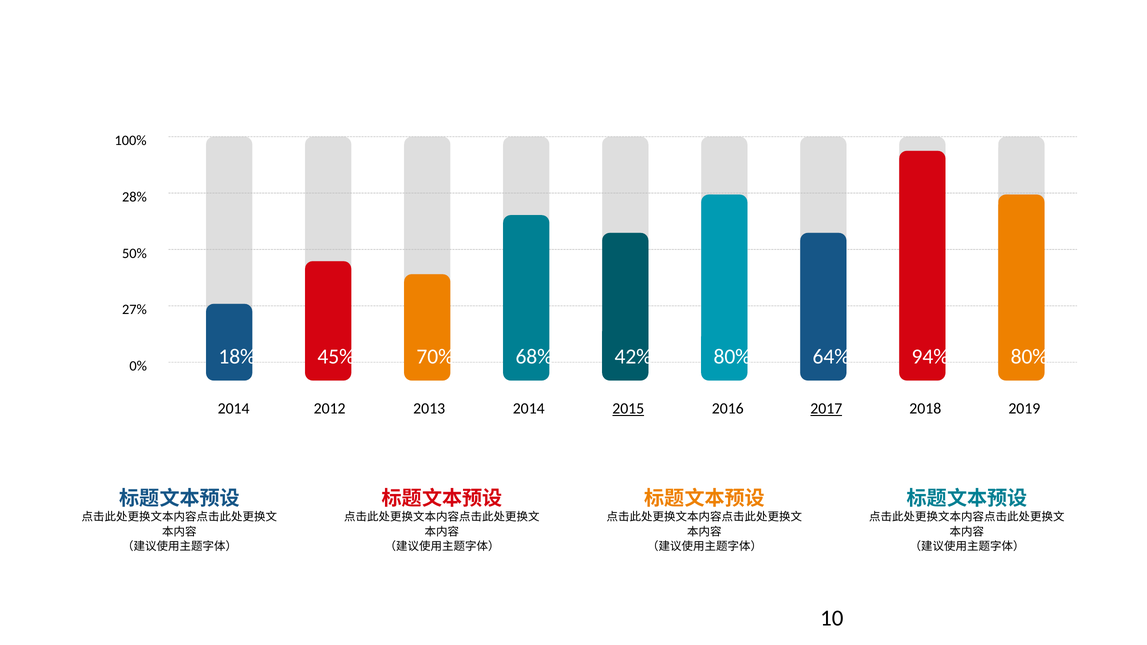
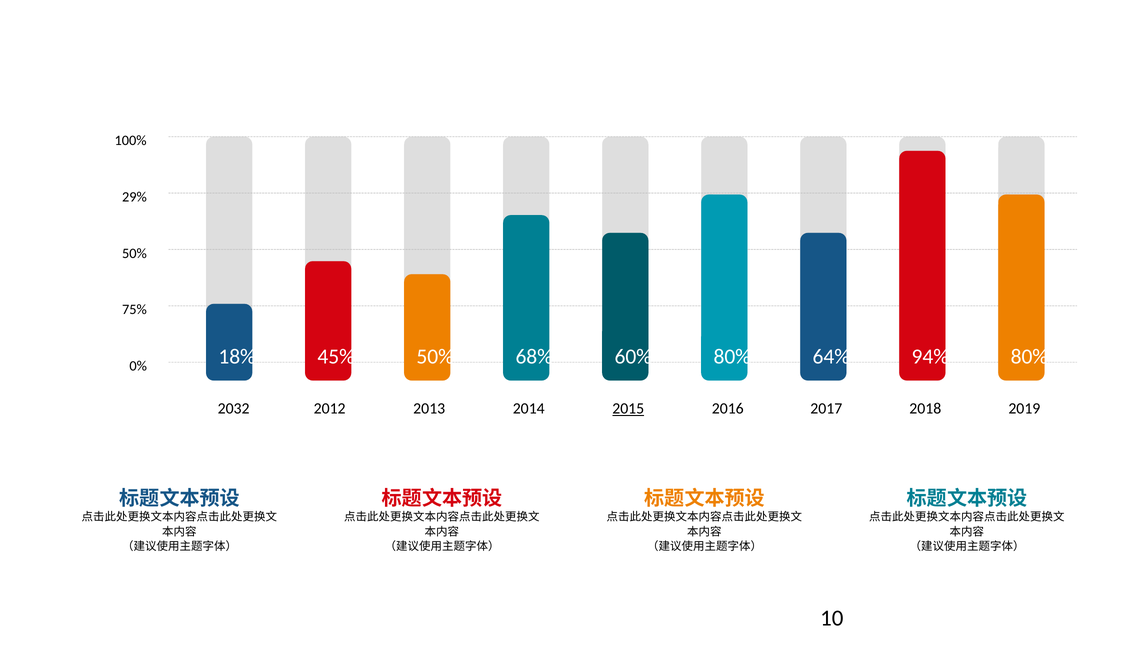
28%: 28% -> 29% (134, 197)
27%: 27% -> 75% (134, 310)
45% 70%: 70% -> 50% (435, 357)
42%: 42% -> 60% (633, 357)
2014: 2014 -> 2032 (234, 409)
2017 underline: present -> none (826, 409)
